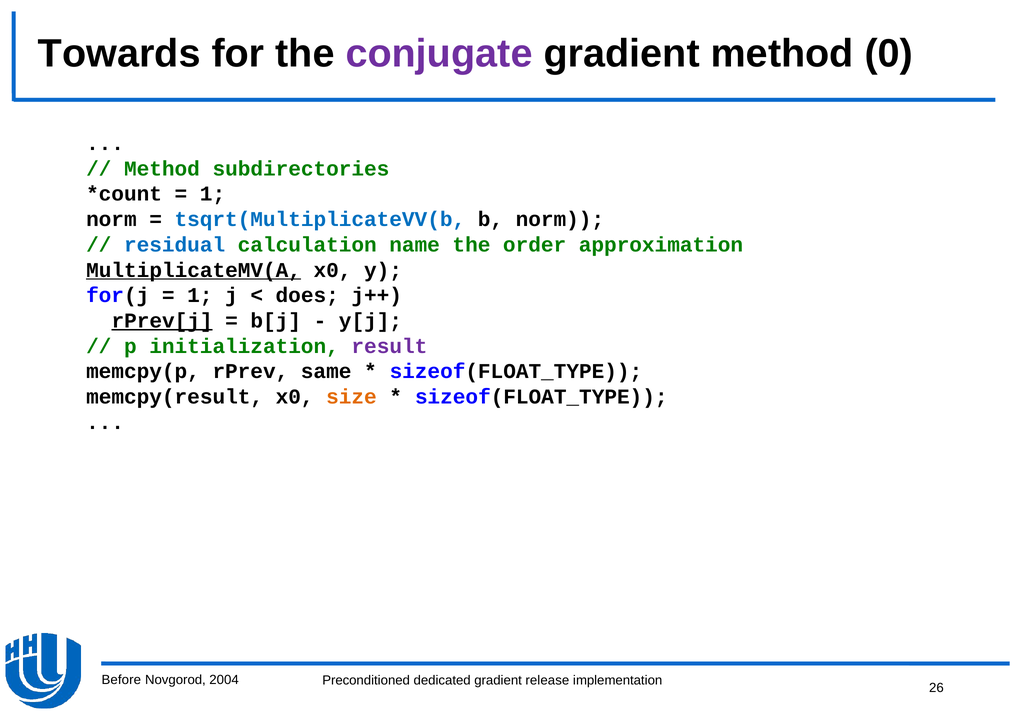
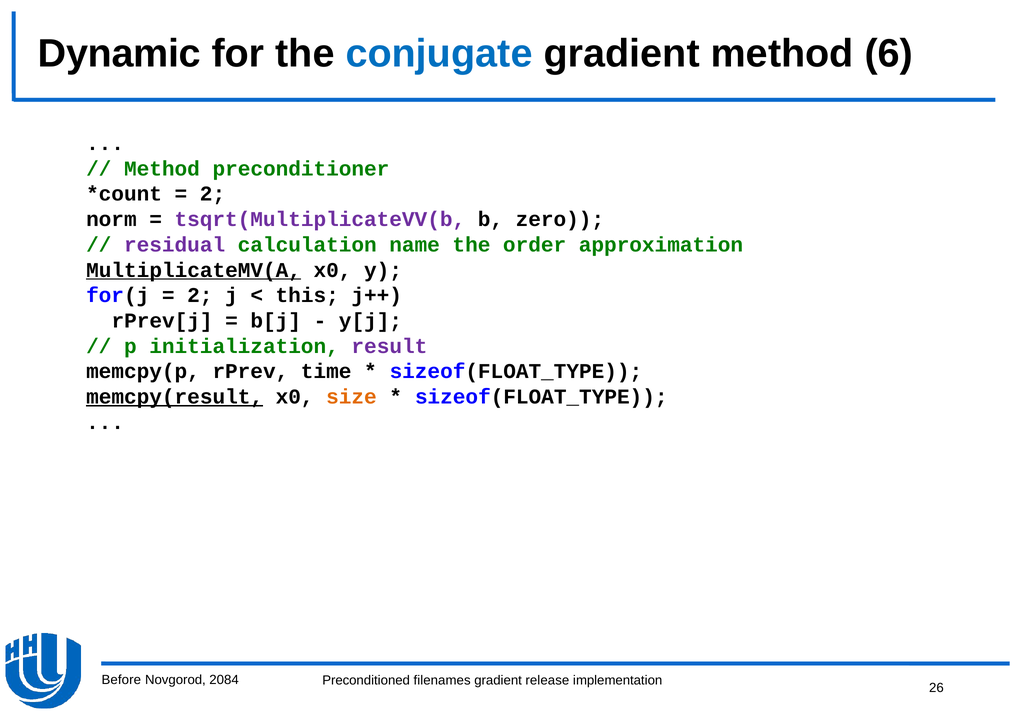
Towards: Towards -> Dynamic (119, 54)
conjugate colour: purple -> blue (439, 54)
0: 0 -> 6 (889, 54)
subdirectories: subdirectories -> preconditioner (301, 169)
1: 1 -> 2 (213, 194)
tsqrt(MultiplicateVV(b colour: blue -> purple (320, 219)
b norm: norm -> zero (560, 219)
residual colour: blue -> purple (175, 245)
1: 1 -> 2 (200, 295)
does: does -> this (307, 295)
rPrev[j underline: present -> none (162, 321)
same: same -> time (326, 371)
memcpy(result underline: none -> present (175, 397)
2004: 2004 -> 2084 (224, 680)
dedicated: dedicated -> filenames (442, 680)
